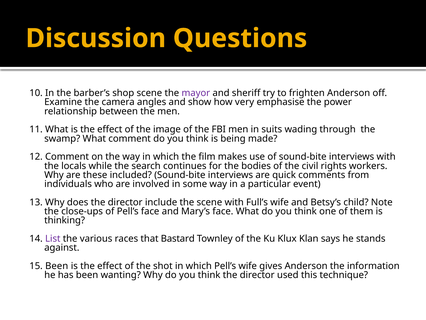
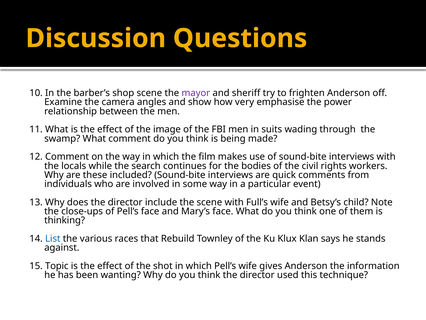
List colour: purple -> blue (53, 238)
Bastard: Bastard -> Rebuild (178, 238)
15 Been: Been -> Topic (57, 266)
